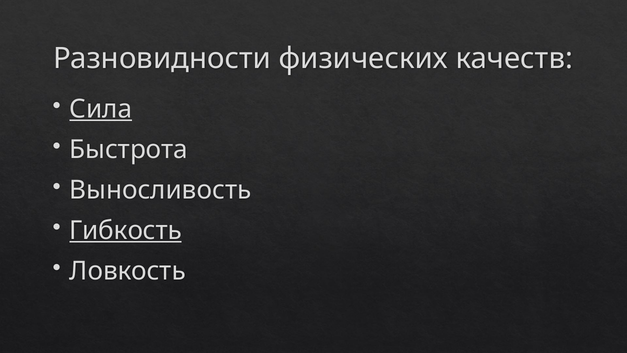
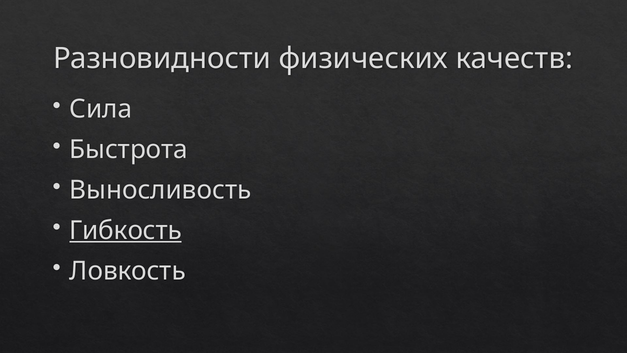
Сила underline: present -> none (101, 109)
